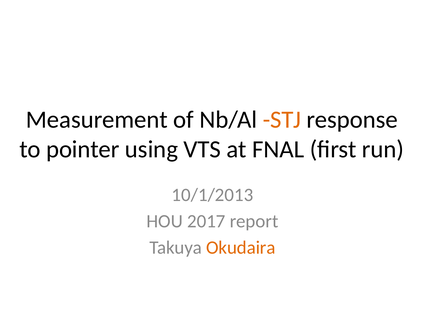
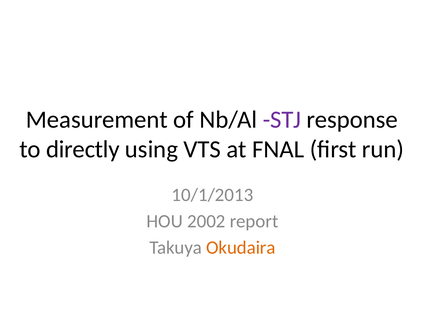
STJ colour: orange -> purple (282, 120)
pointer: pointer -> directly (83, 150)
2017: 2017 -> 2002 (206, 222)
